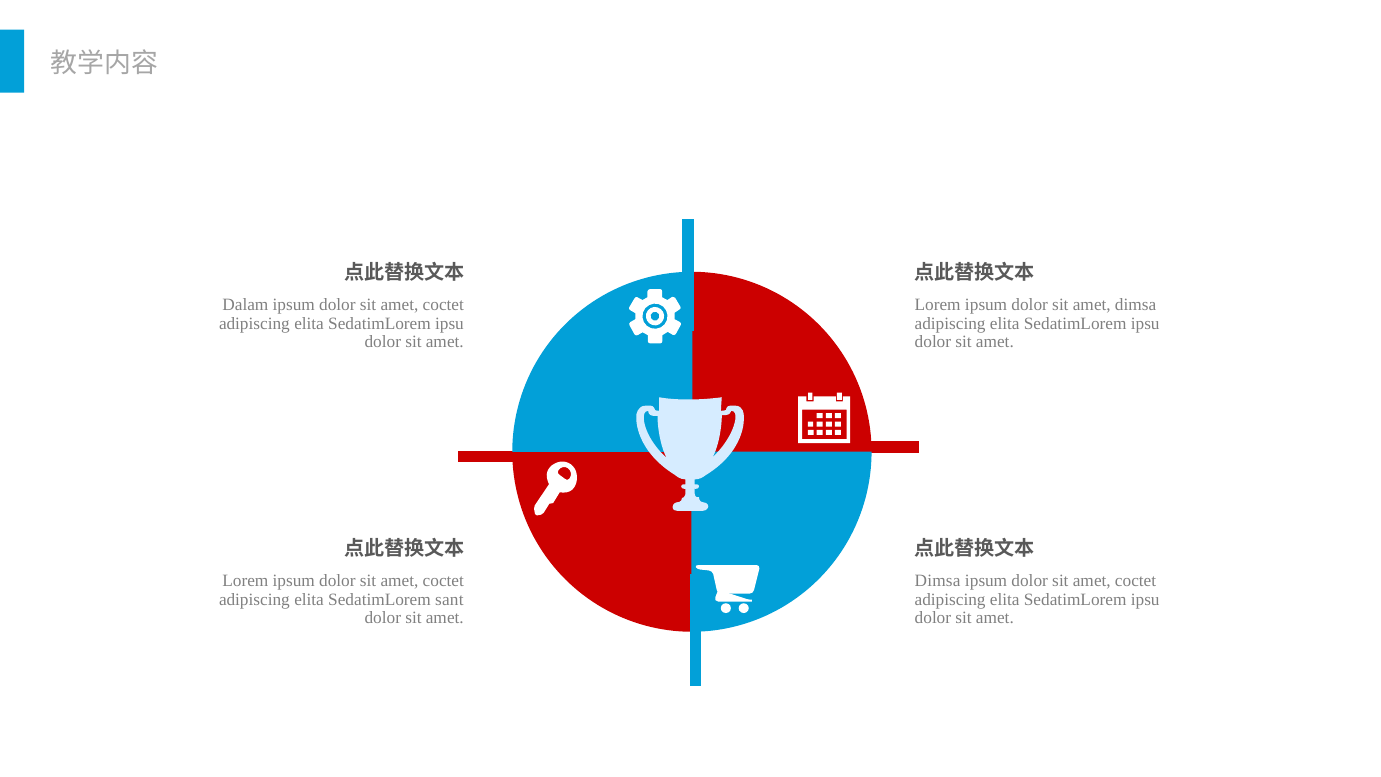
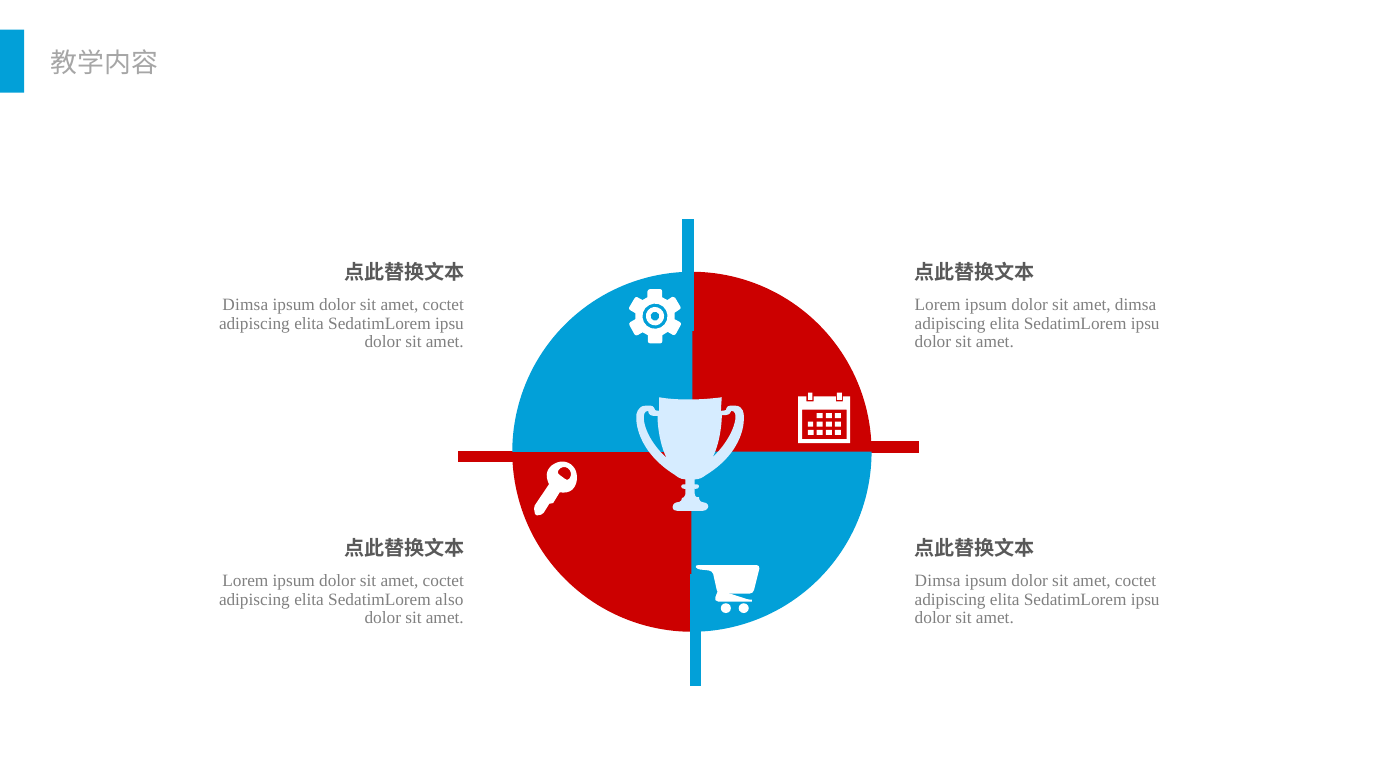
Dalam: Dalam -> Dimsa (245, 305)
sant: sant -> also (449, 600)
